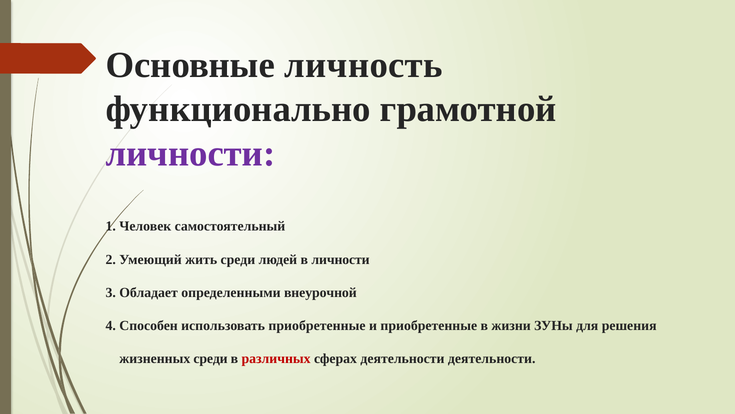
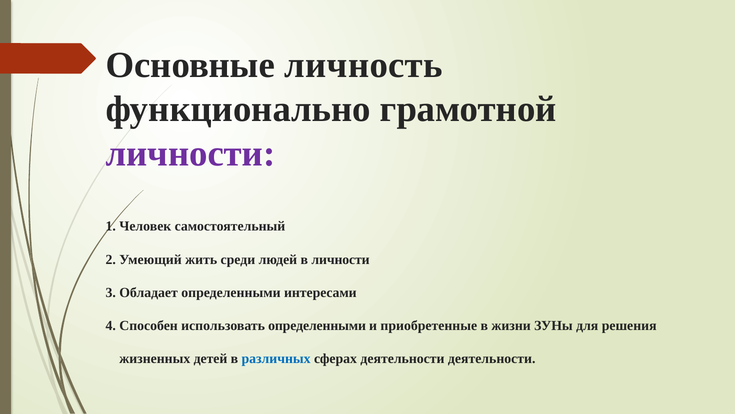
внеурочной: внеурочной -> интересами (320, 292)
использовать приобретенные: приобретенные -> определенными (317, 325)
жизненных среди: среди -> детей (211, 358)
различных colour: red -> blue (276, 358)
